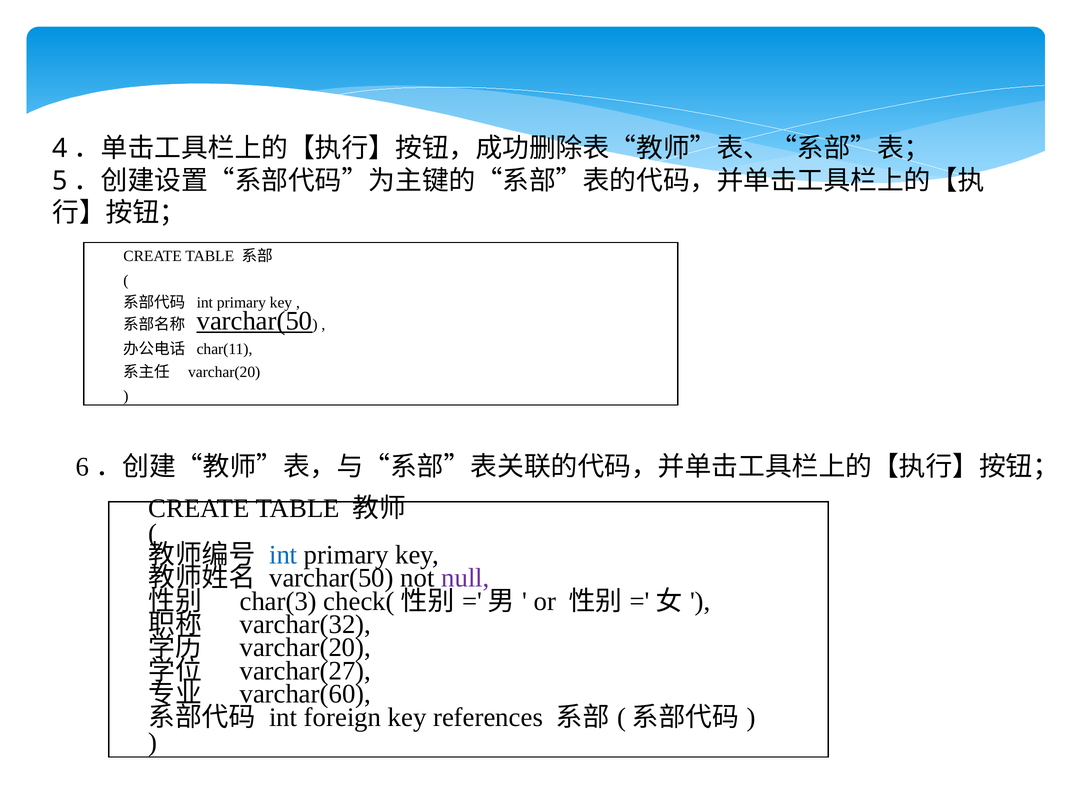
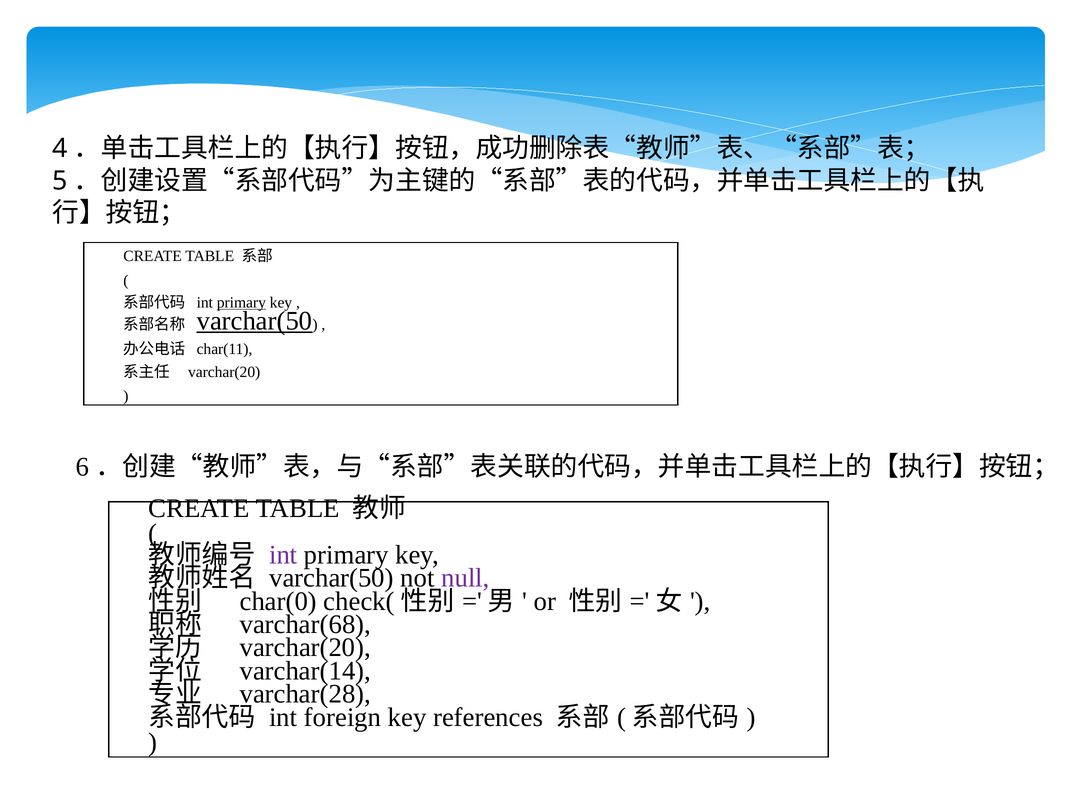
primary underline: none -> present (241, 303)
int colour: blue -> purple (283, 555)
char(3: char(3 -> char(0 (278, 601)
varchar(32: varchar(32 -> varchar(68 (305, 625)
varchar(27: varchar(27 -> varchar(14 (305, 671)
varchar(60: varchar(60 -> varchar(28 (305, 694)
